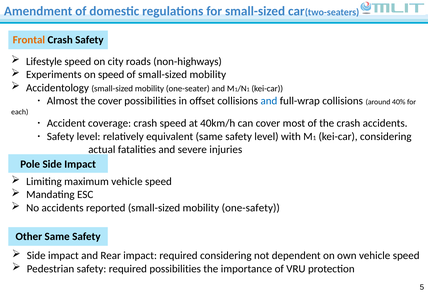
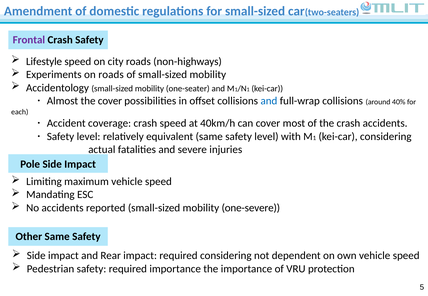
Frontal colour: orange -> purple (29, 40)
on speed: speed -> roads (111, 75)
one-safety: one-safety -> one-severe (251, 208)
required possibilities: possibilities -> importance (175, 269)
